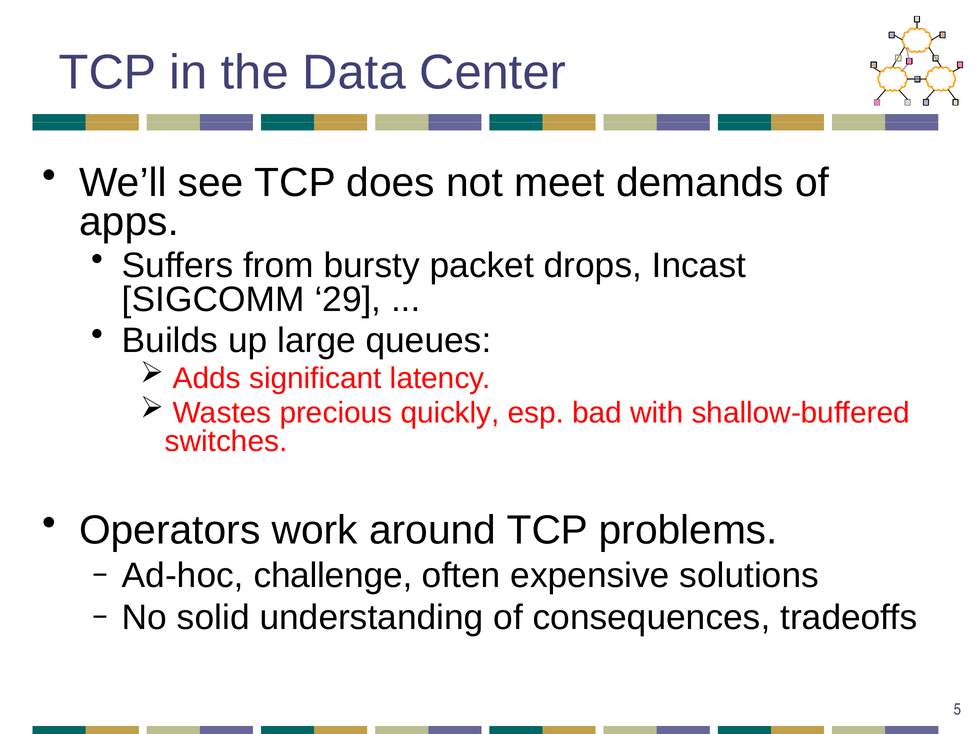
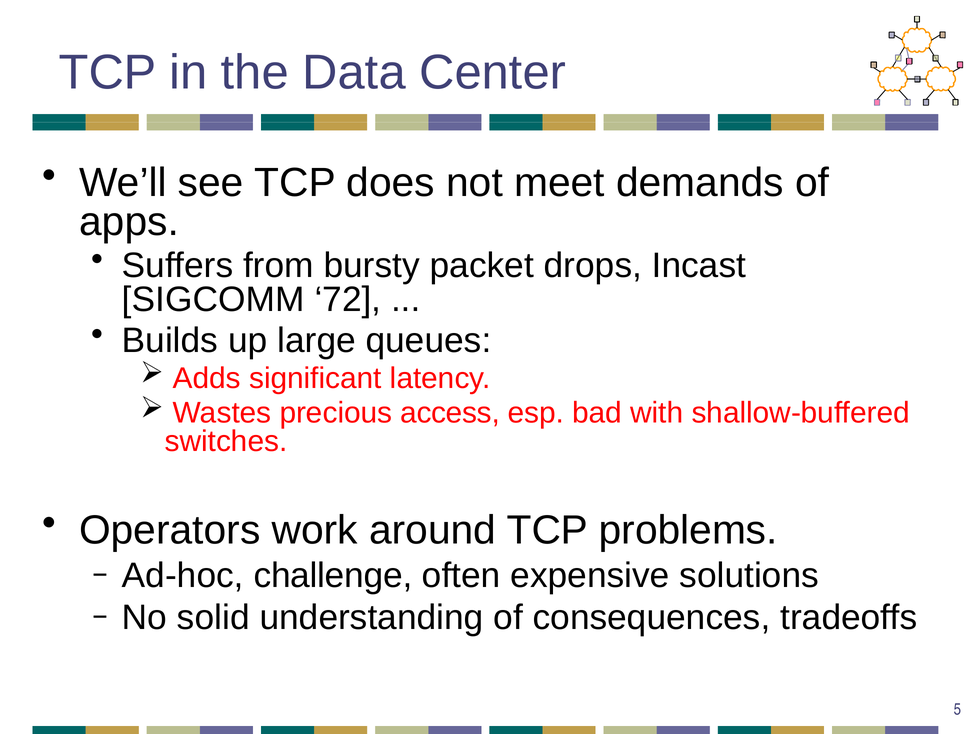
29: 29 -> 72 (348, 300)
quickly: quickly -> access (450, 413)
